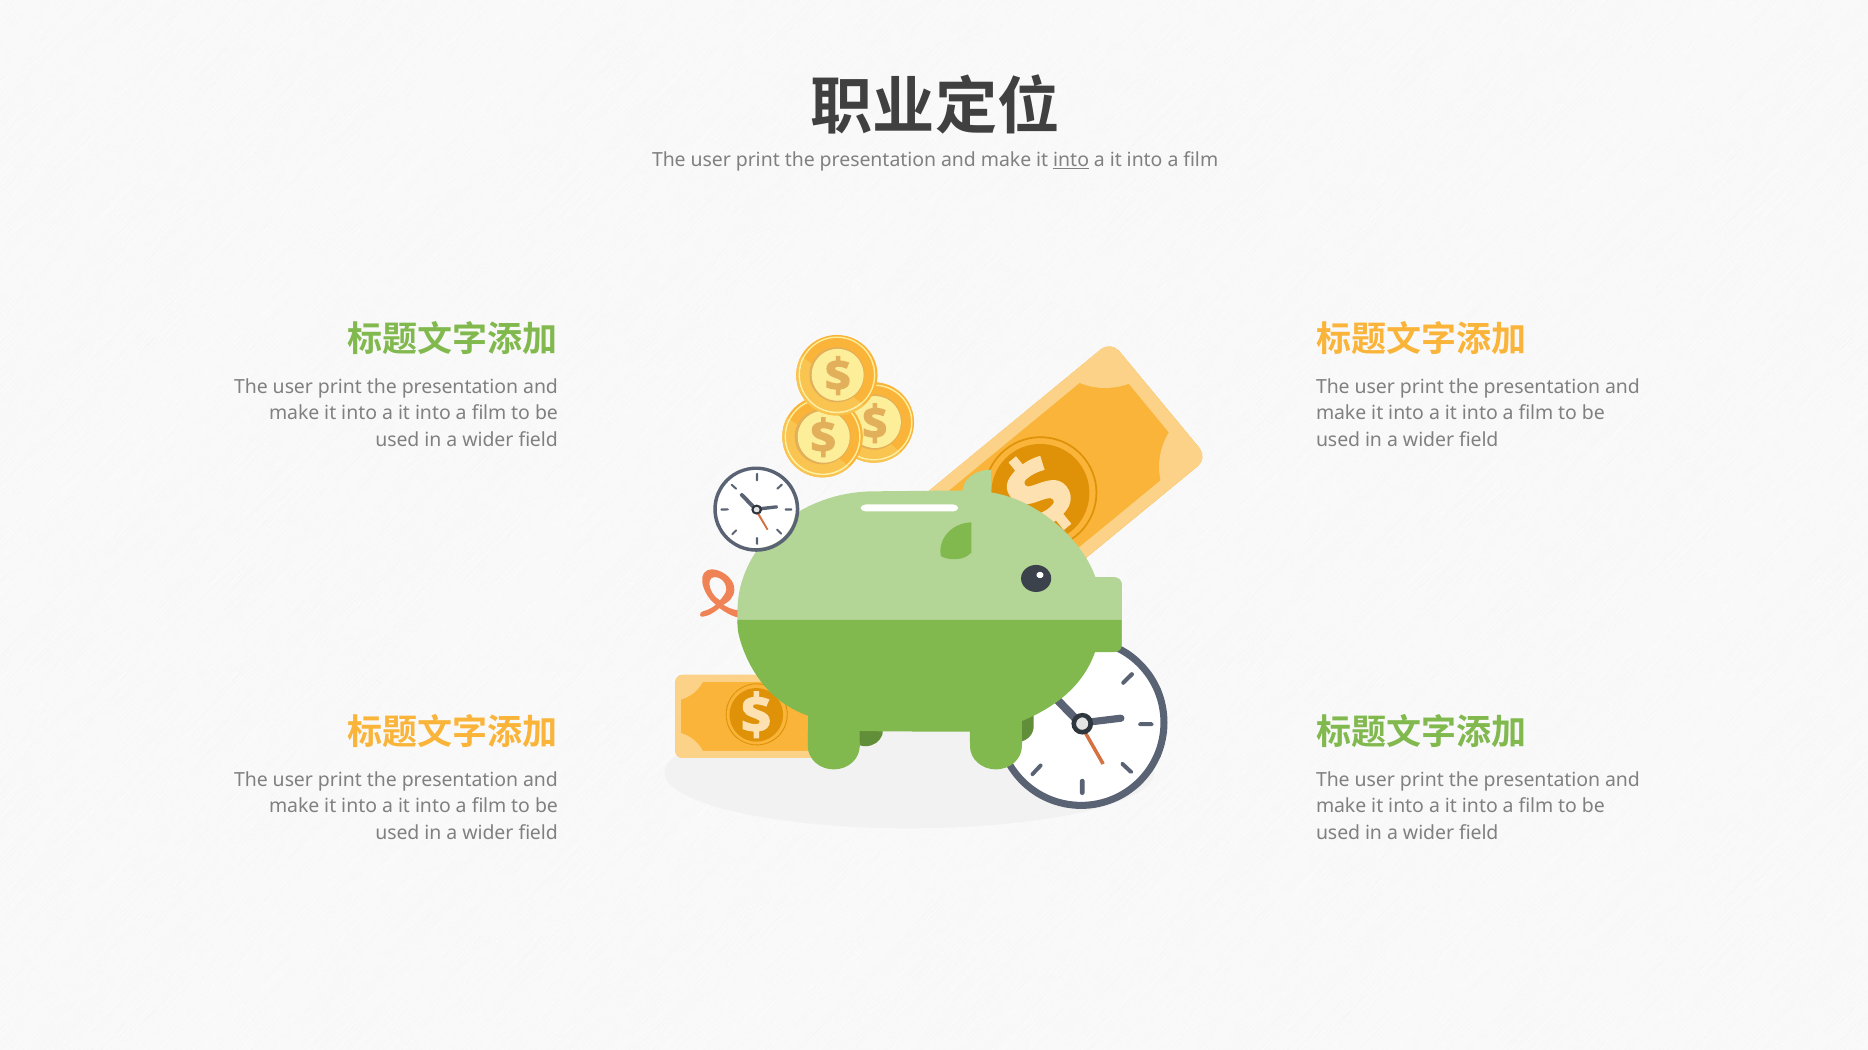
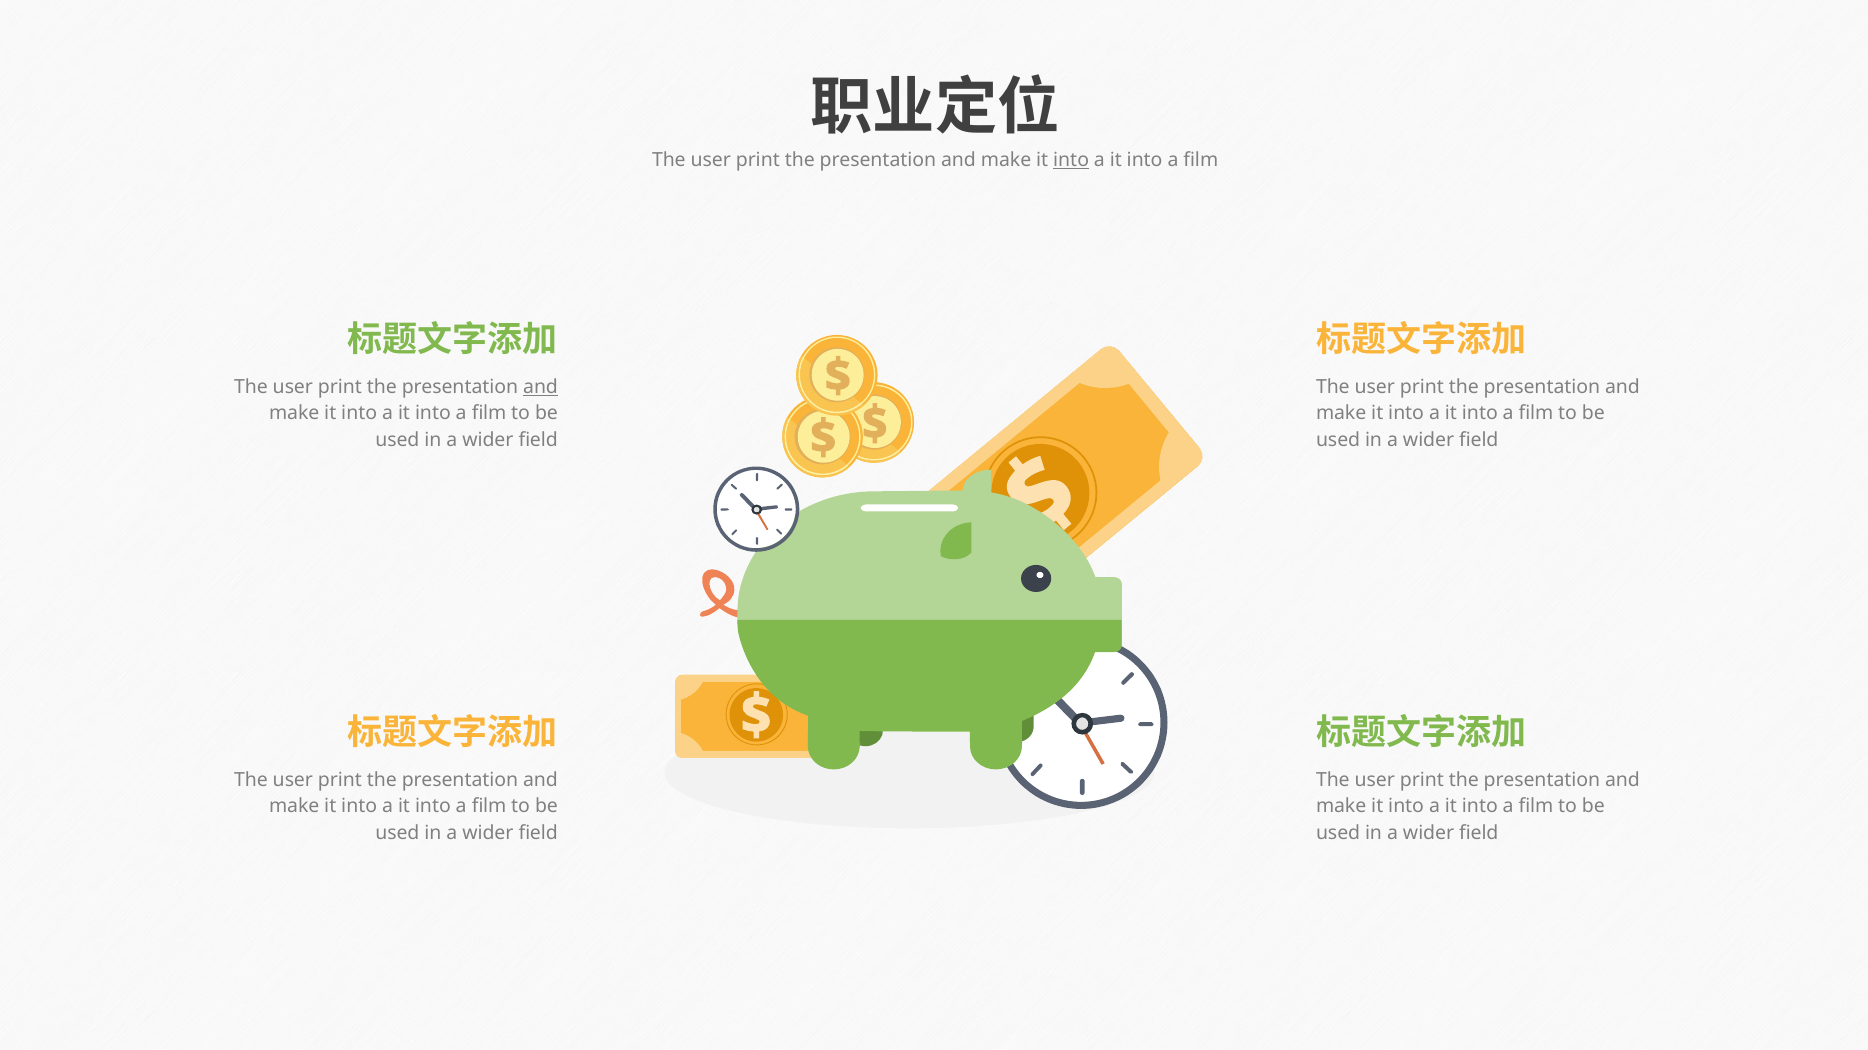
and underline: none -> present (541, 387)
